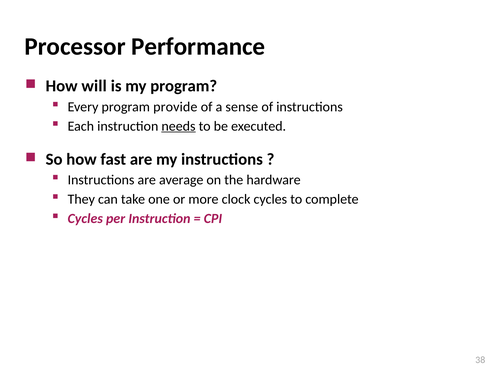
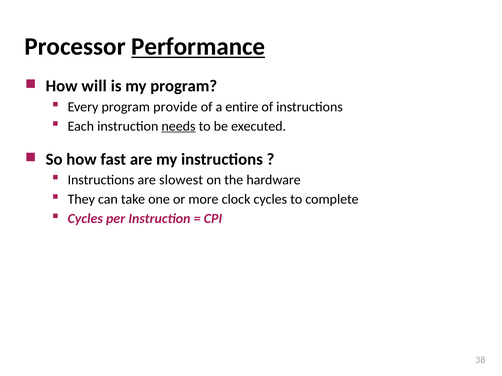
Performance underline: none -> present (198, 47)
sense: sense -> entire (242, 107)
average: average -> slowest (181, 180)
